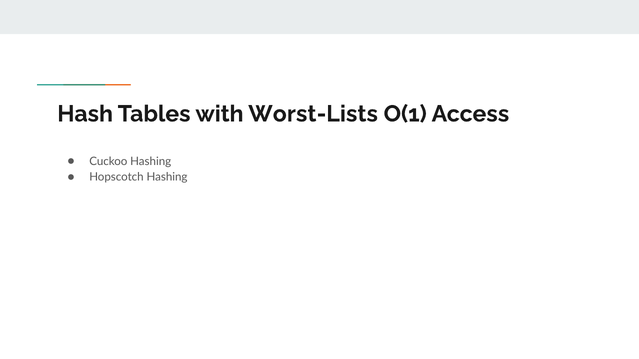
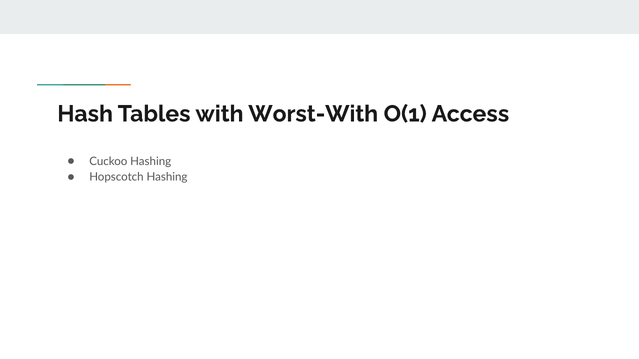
Worst-Lists: Worst-Lists -> Worst-With (313, 114)
